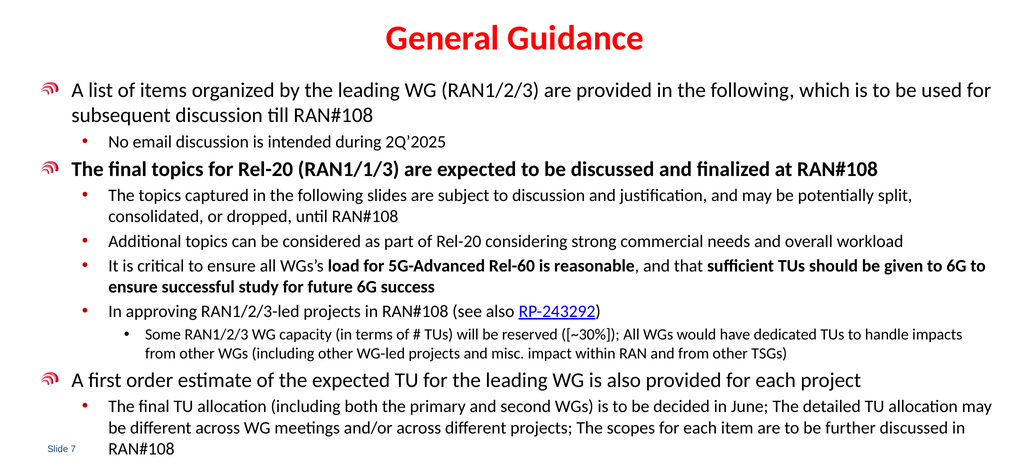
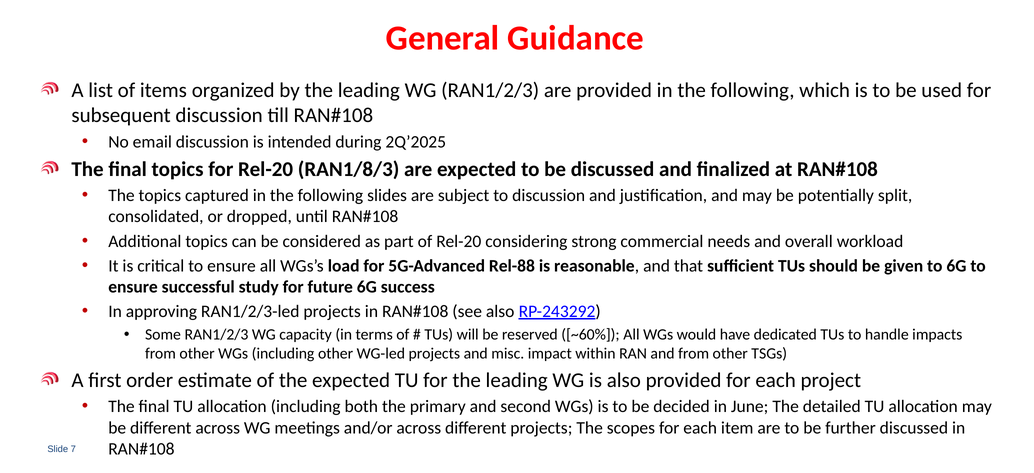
RAN1/1/3: RAN1/1/3 -> RAN1/8/3 (349, 169)
Rel-60: Rel-60 -> Rel-88 (512, 266)
~30%: ~30% -> ~60% (591, 335)
